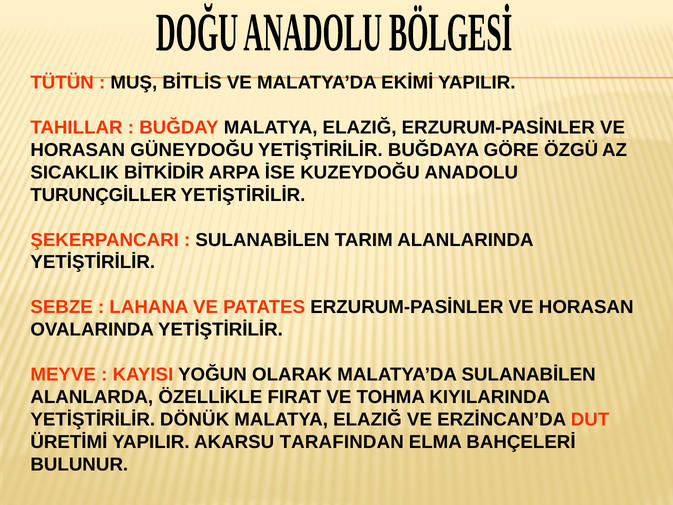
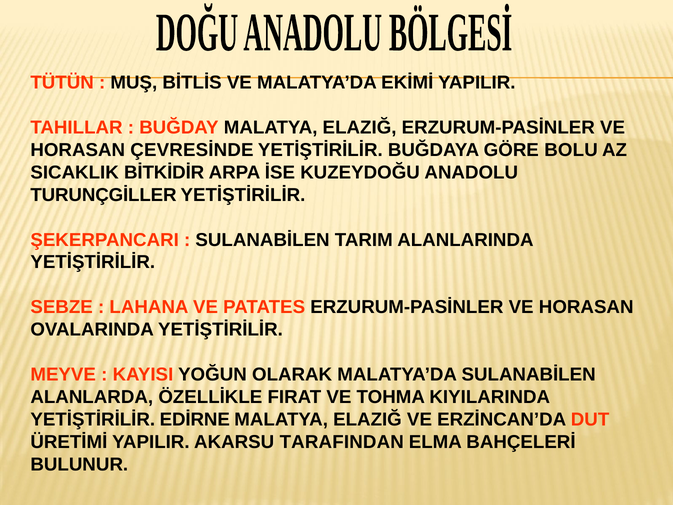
GÜNEYDOĞU: GÜNEYDOĞU -> ÇEVRESİNDE (192, 150)
ÖZGÜ: ÖZGÜ -> BOLU (571, 150)
DÖNÜK: DÖNÜK -> EDİRNE (195, 419)
